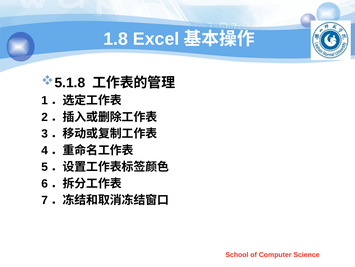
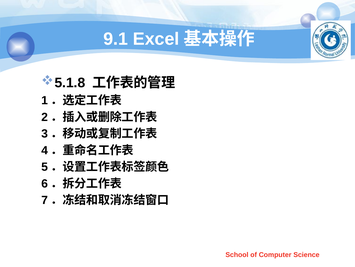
1.8: 1.8 -> 9.1 (116, 39)
